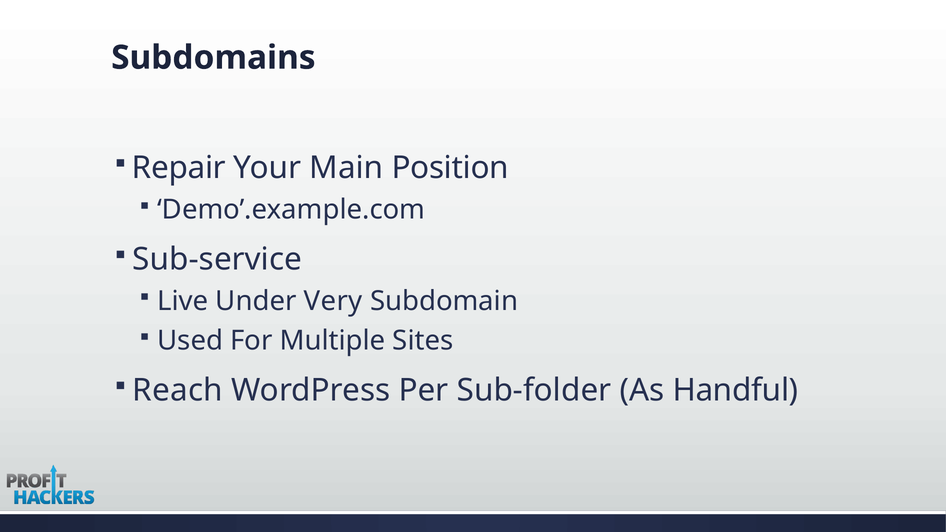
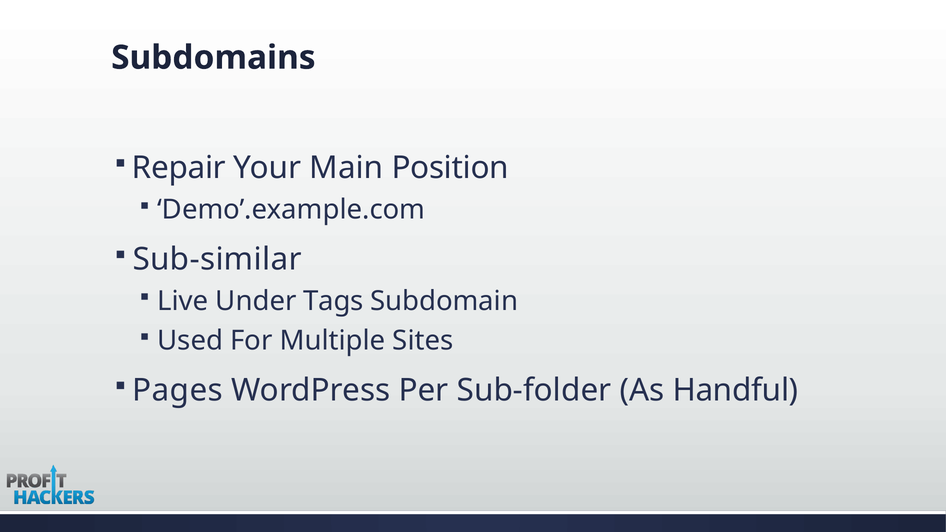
Sub-service: Sub-service -> Sub-similar (217, 259)
Very: Very -> Tags (333, 301)
Reach: Reach -> Pages (178, 391)
